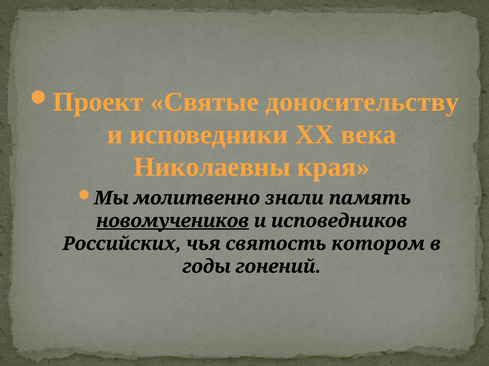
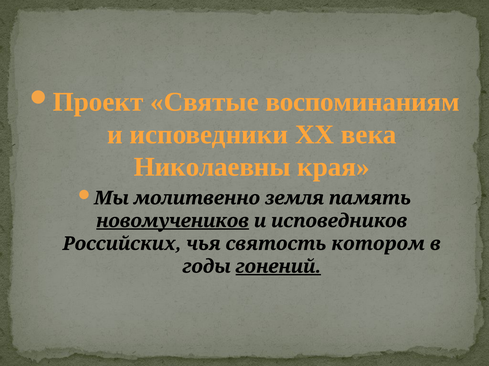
доносительству: доносительству -> воспоминаниям (362, 102)
знали: знали -> земля (295, 199)
гонений underline: none -> present (278, 267)
